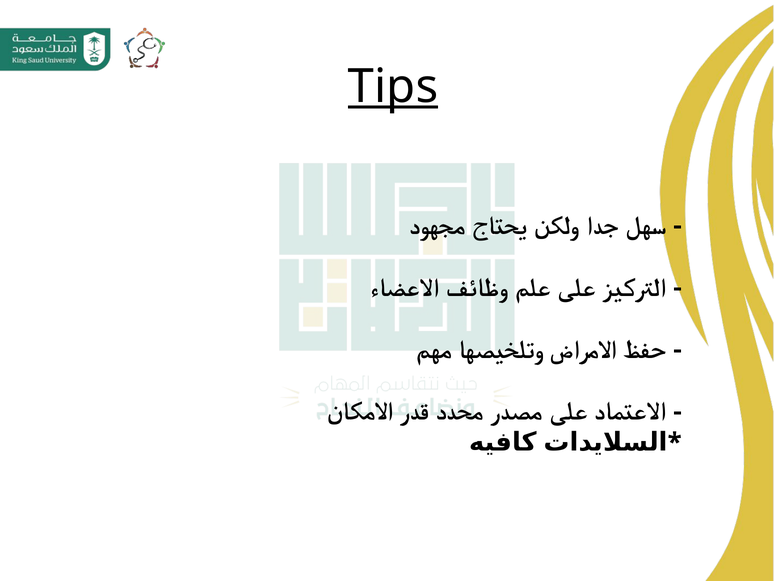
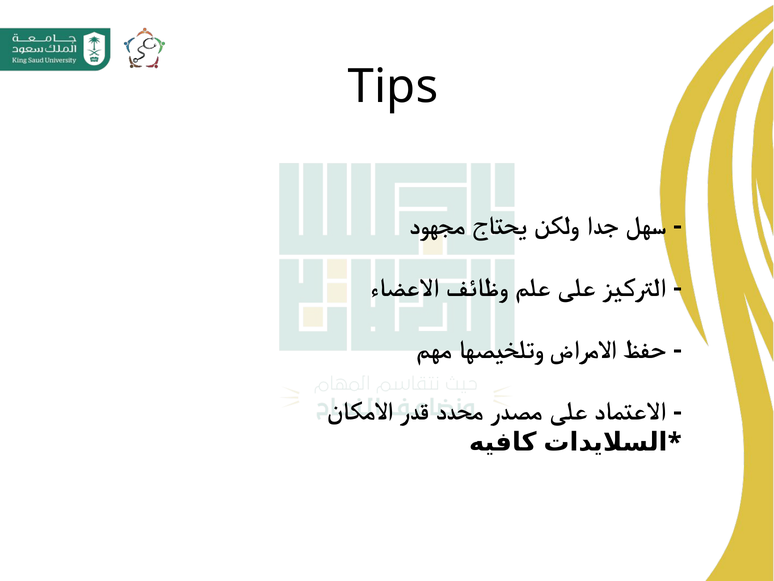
Tips underline: present -> none (393, 87)
